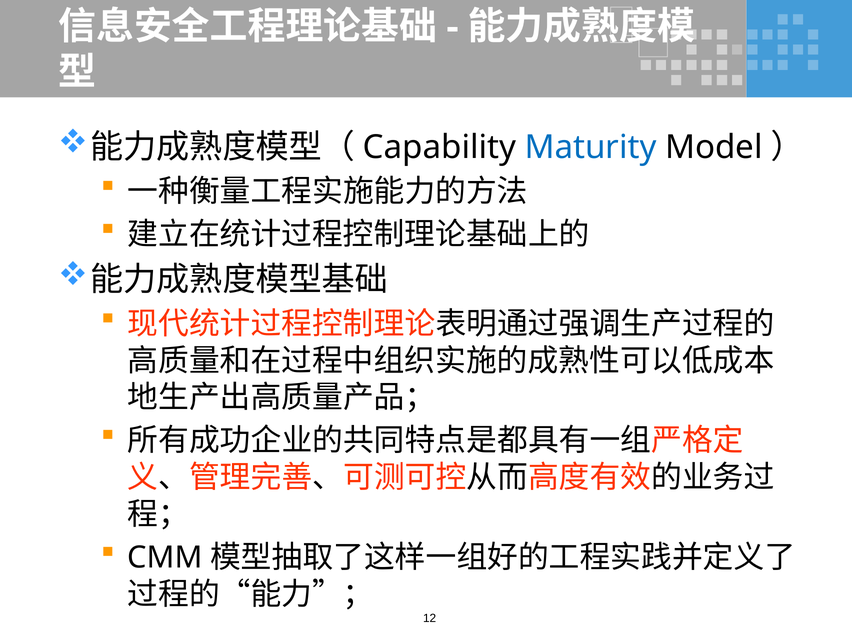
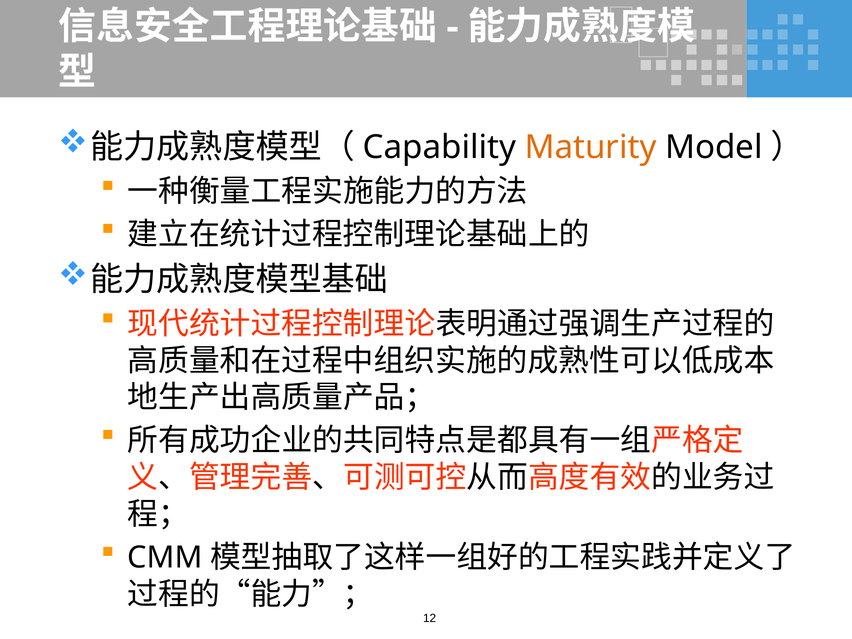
Maturity colour: blue -> orange (590, 147)
